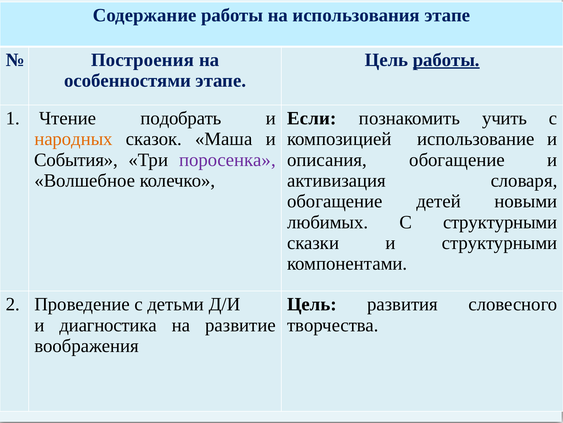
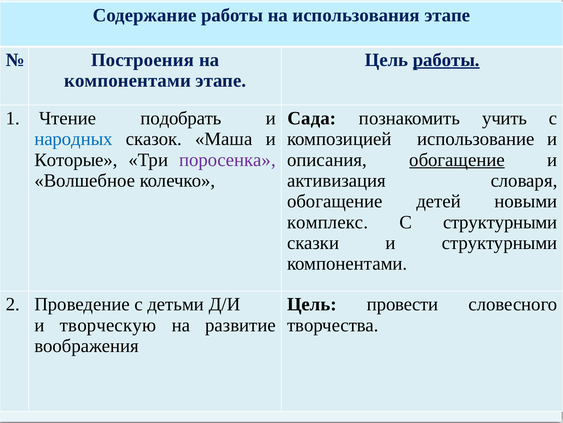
особенностями: особенностями -> компонентами (127, 81)
Если: Если -> Сада (312, 118)
народных colour: orange -> blue (74, 139)
События: События -> Которые (76, 160)
обогащение underline: none -> present (457, 160)
любимых: любимых -> комплекс (328, 222)
развития: развития -> провести (403, 304)
диагностика: диагностика -> творческую (108, 325)
